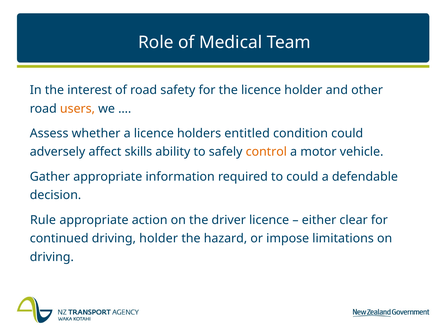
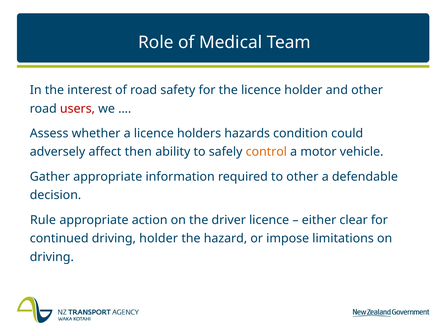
users colour: orange -> red (77, 109)
entitled: entitled -> hazards (247, 134)
skills: skills -> then (138, 152)
to could: could -> other (302, 177)
